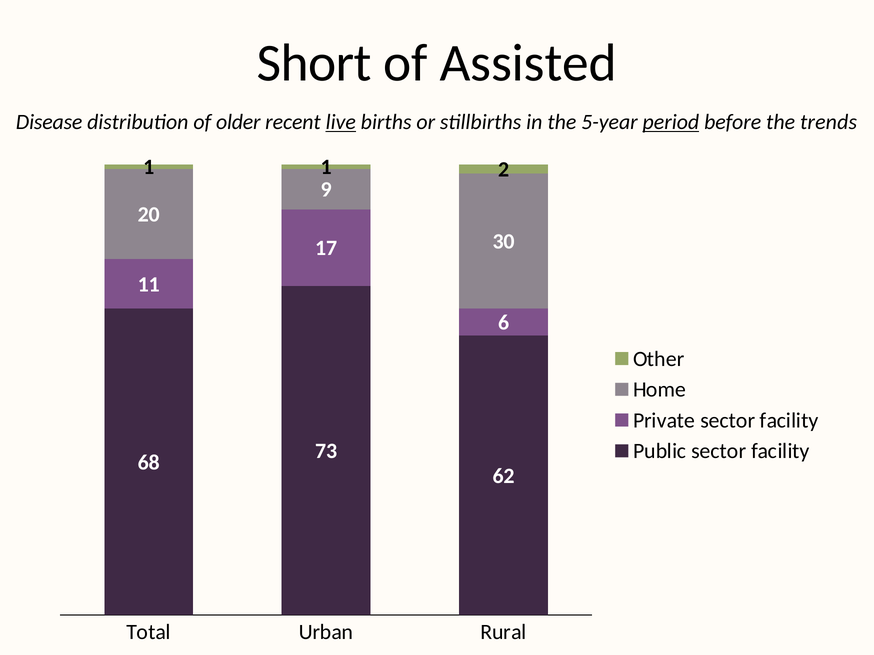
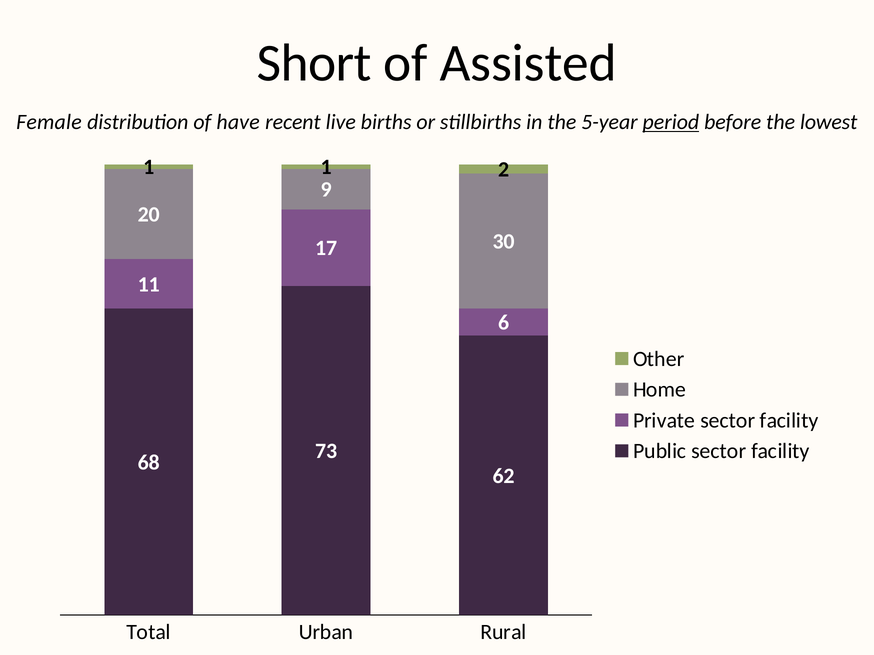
Disease: Disease -> Female (49, 122)
older: older -> have (238, 122)
live underline: present -> none (341, 122)
trends: trends -> lowest (829, 122)
